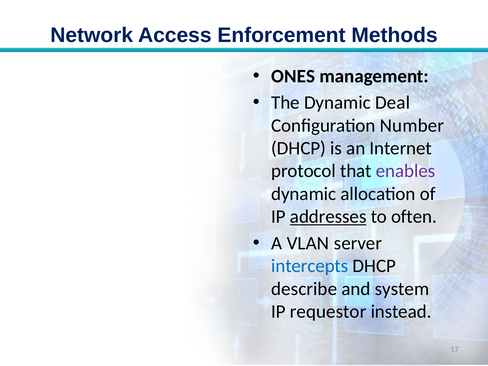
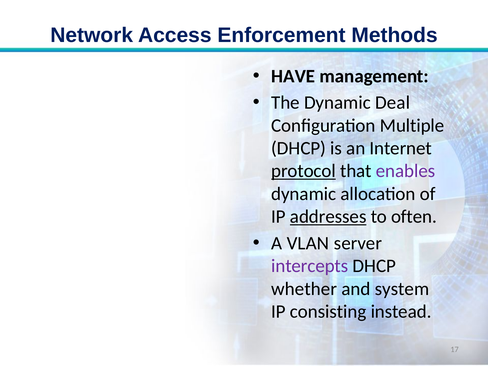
ONES: ONES -> HAVE (293, 76)
Number: Number -> Multiple (412, 125)
protocol underline: none -> present (303, 171)
intercepts colour: blue -> purple (310, 266)
describe: describe -> whether (304, 289)
requestor: requestor -> consisting (328, 312)
